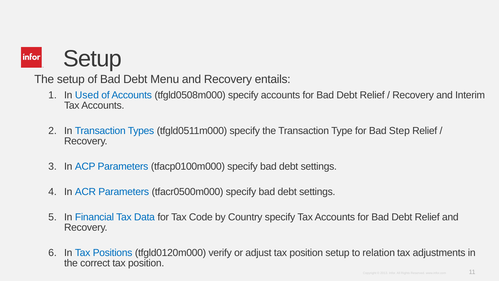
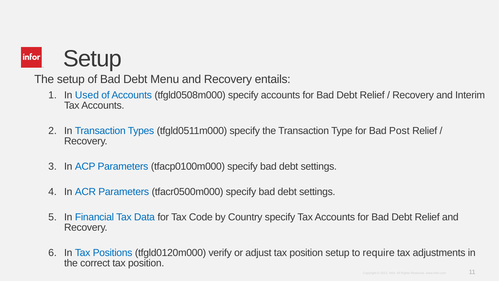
Step: Step -> Post (399, 131)
relation: relation -> require (379, 253)
